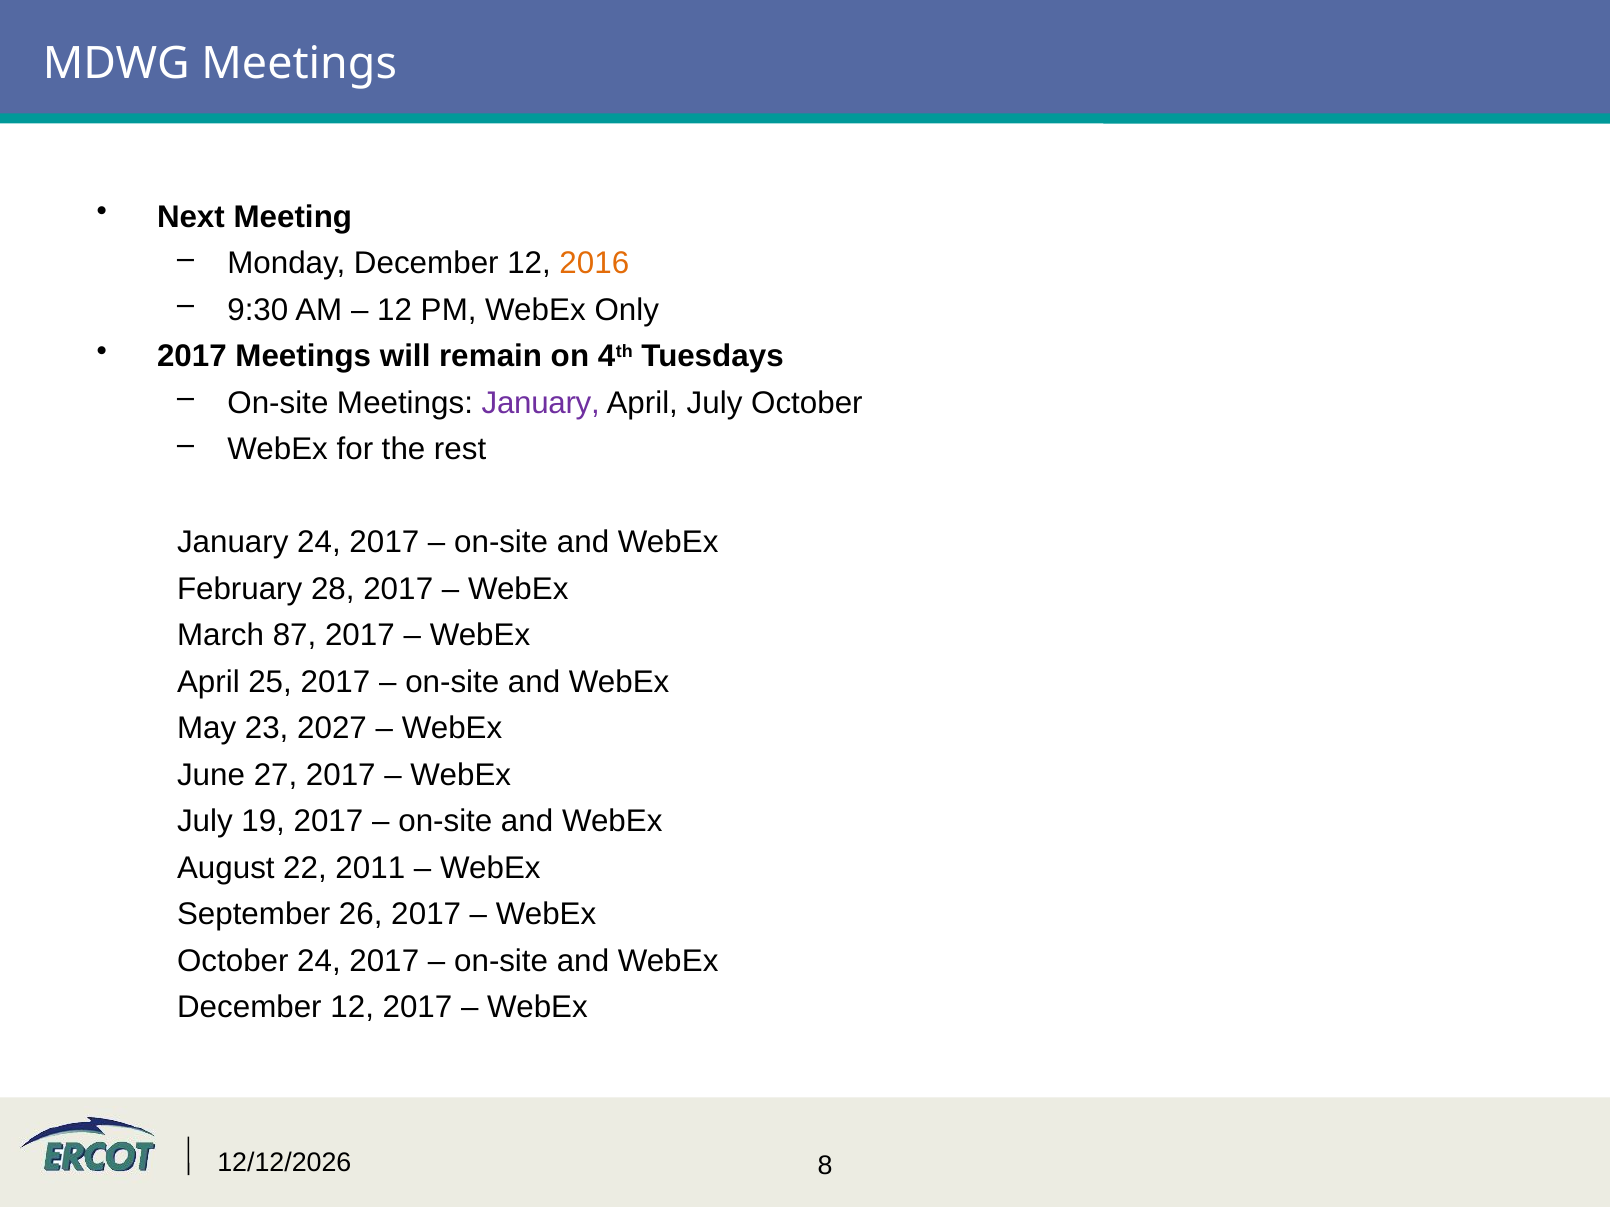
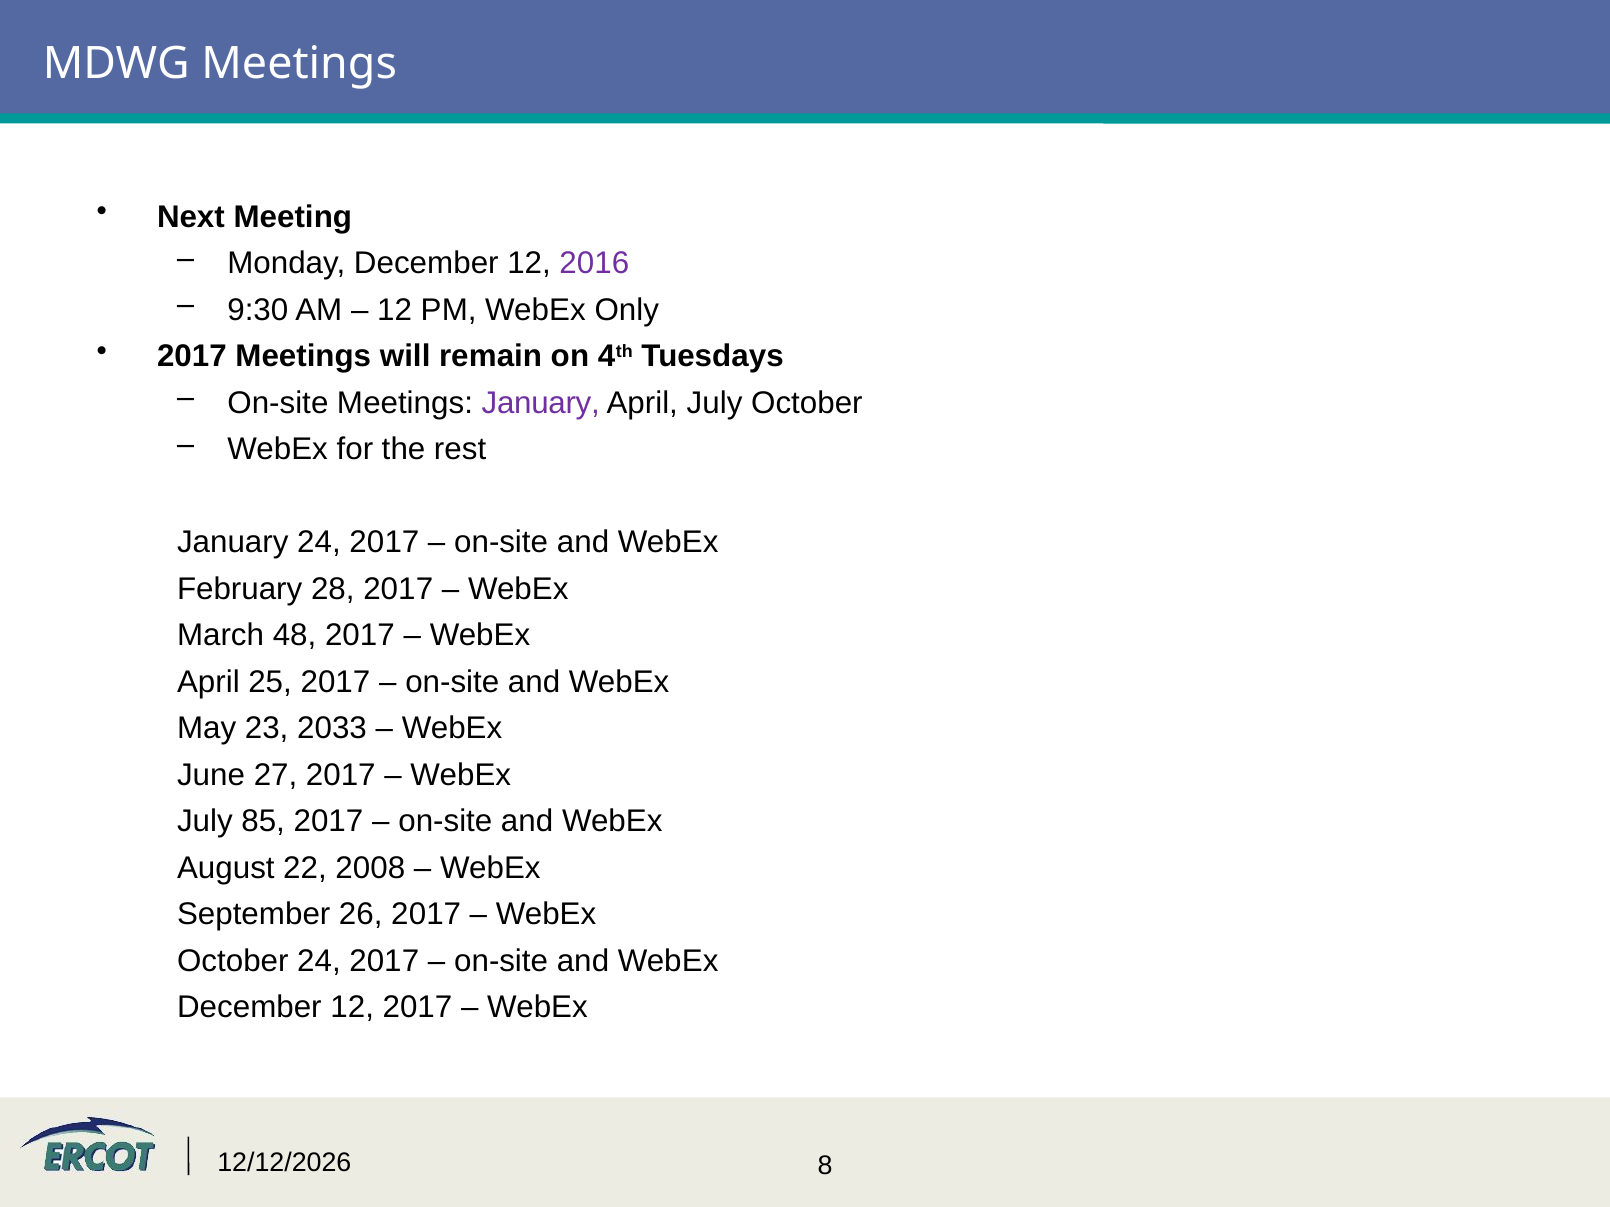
2016 colour: orange -> purple (594, 263)
87: 87 -> 48 (295, 636)
2027: 2027 -> 2033 (332, 729)
19: 19 -> 85 (263, 822)
2011: 2011 -> 2008 (370, 868)
